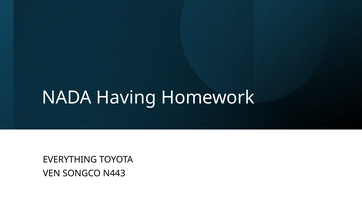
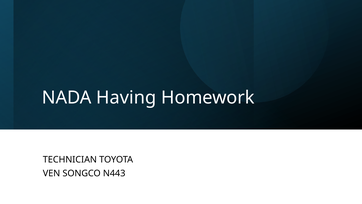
EVERYTHING: EVERYTHING -> TECHNICIAN (70, 159)
